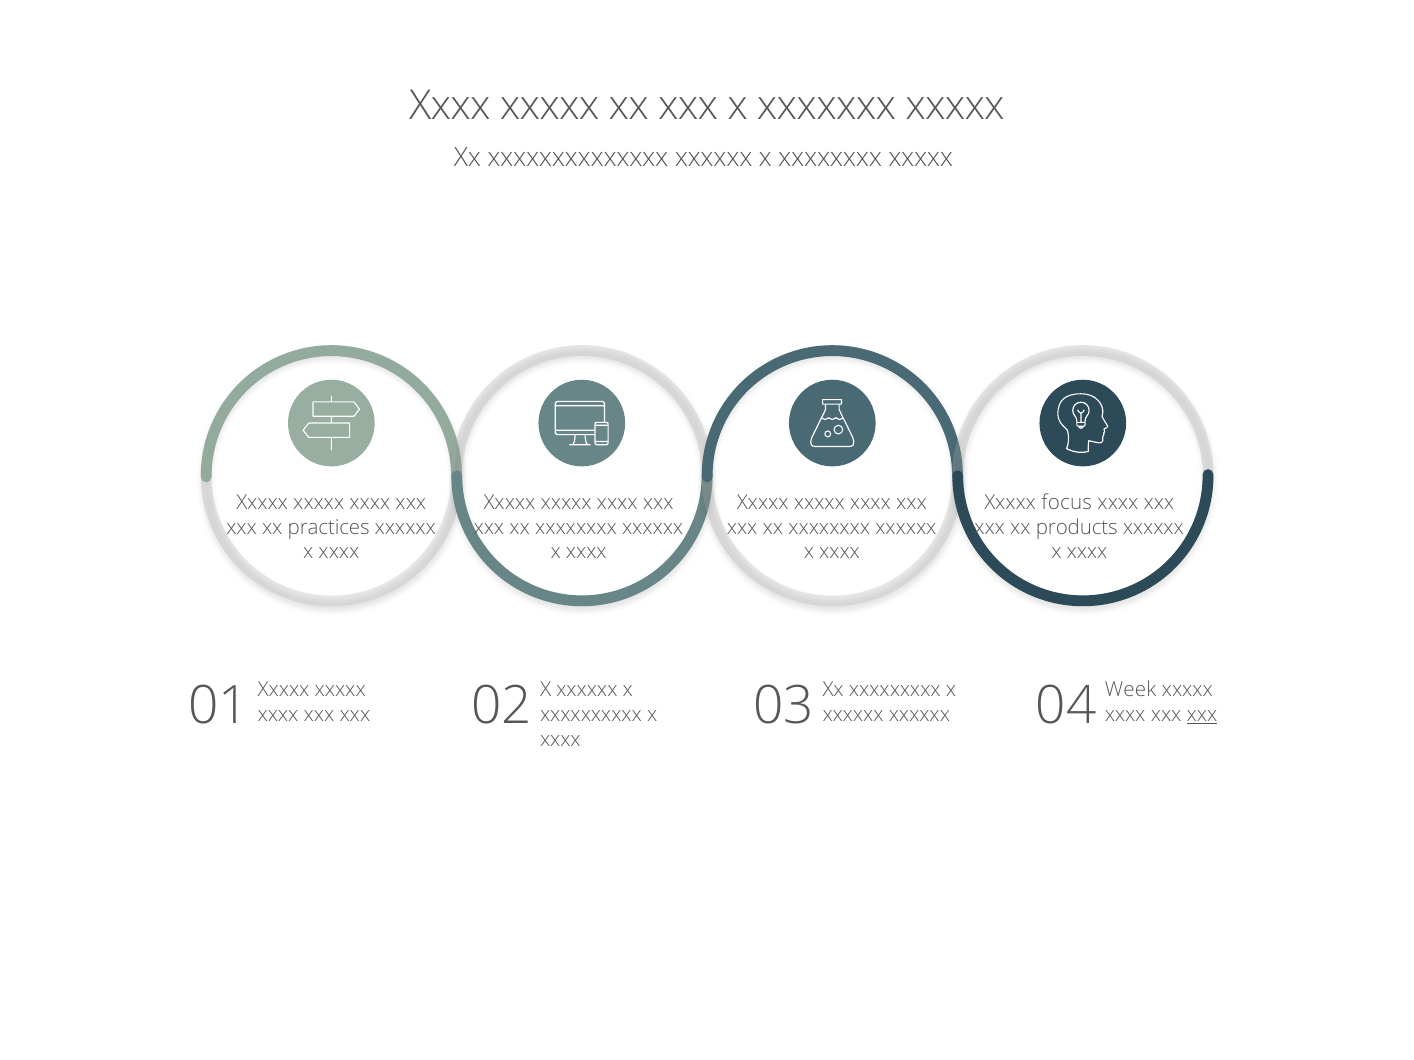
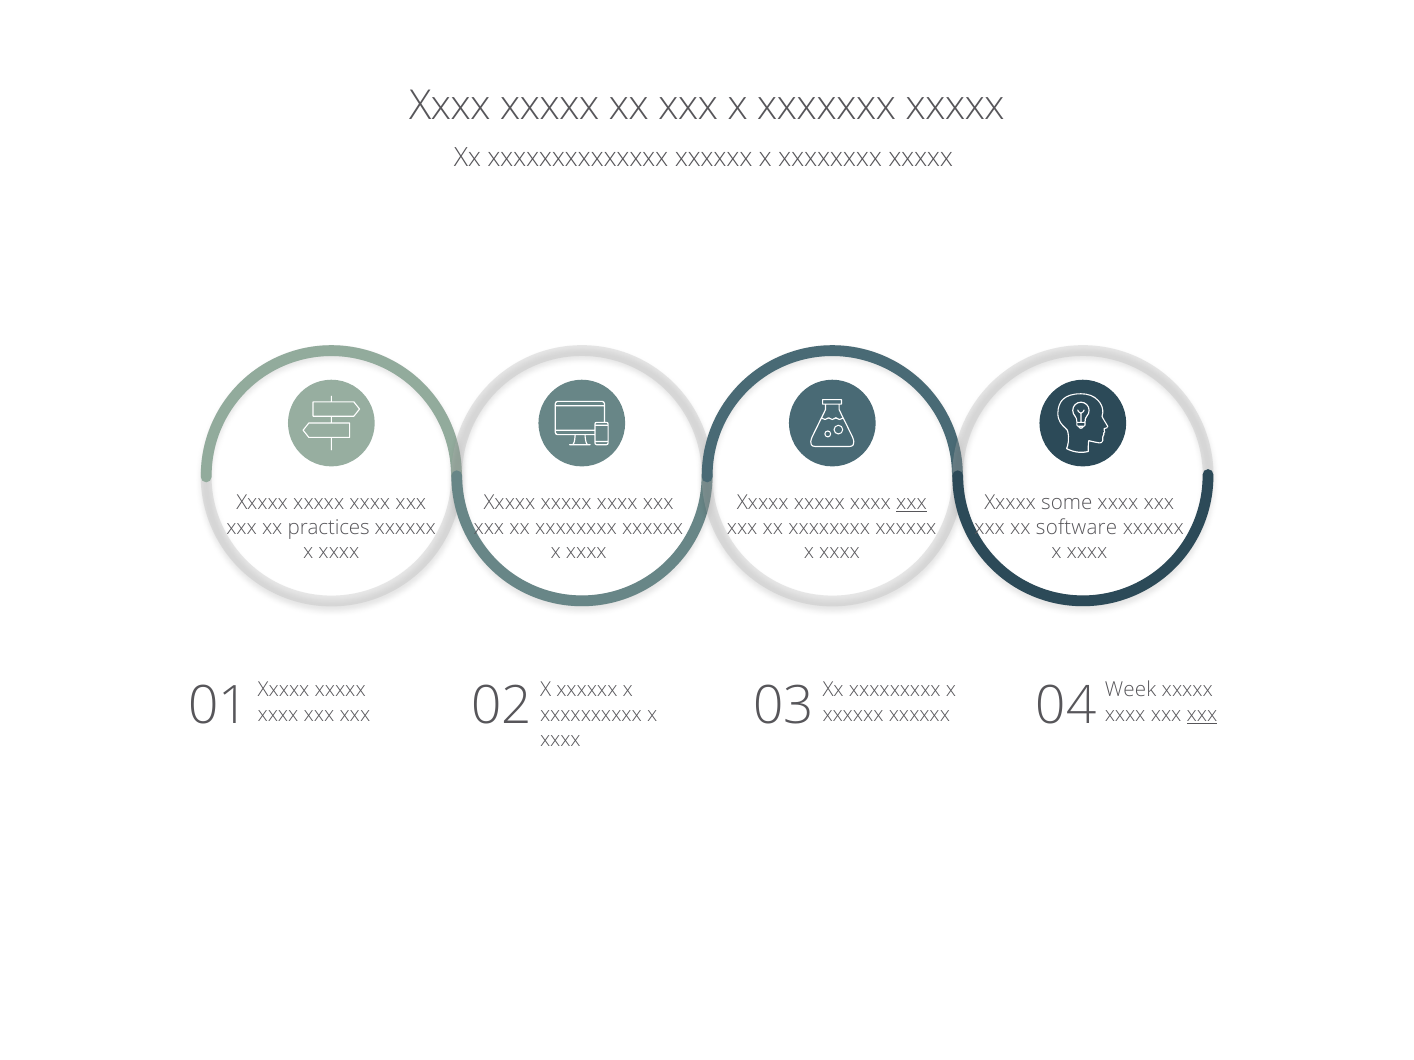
xxx underline: none -> present (911, 503)
focus: focus -> some (1067, 503)
products: products -> software (1077, 528)
